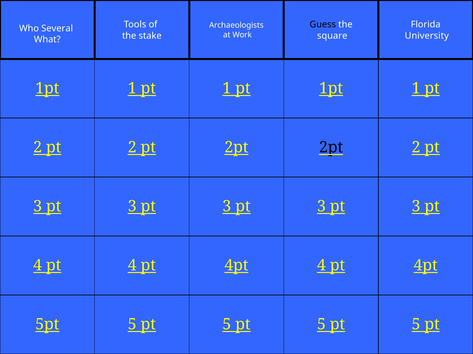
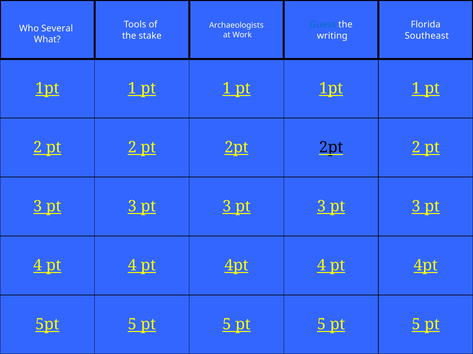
Guess colour: black -> blue (323, 25)
square: square -> writing (332, 36)
University: University -> Southeast (427, 36)
